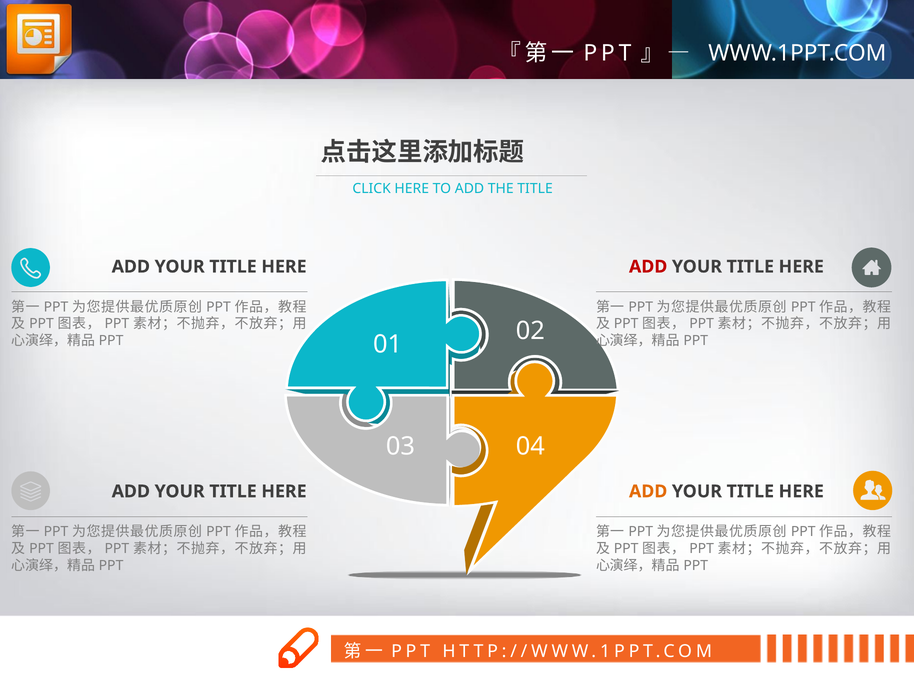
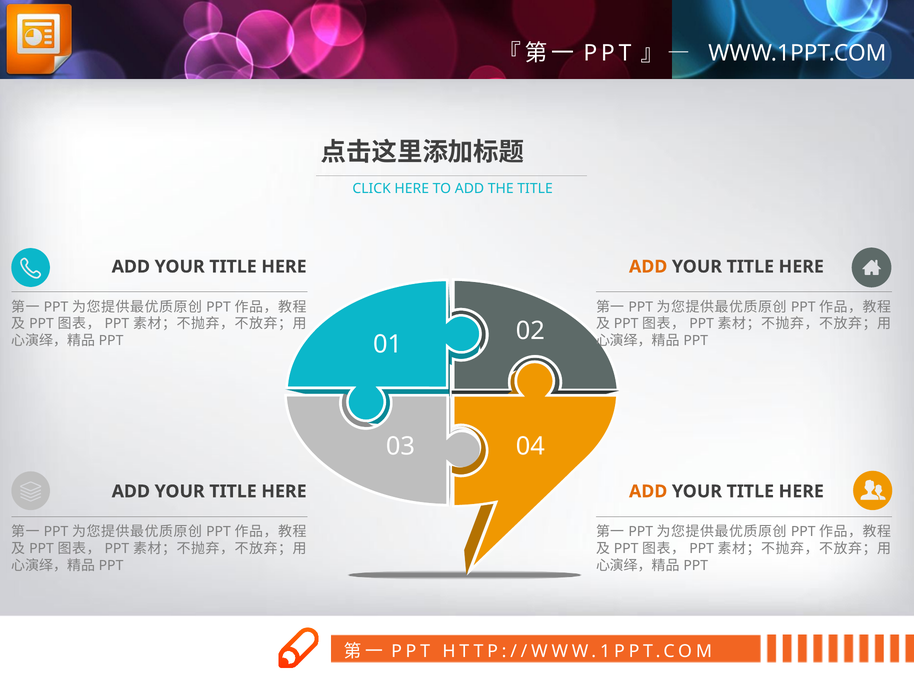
ADD colour: red -> orange (648, 266)
